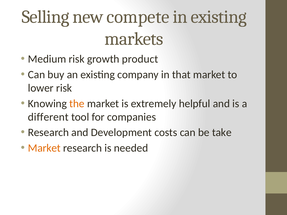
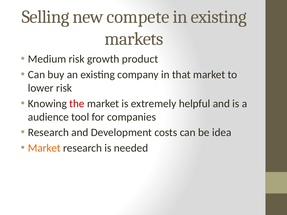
the colour: orange -> red (77, 104)
different: different -> audience (48, 117)
take: take -> idea (222, 133)
